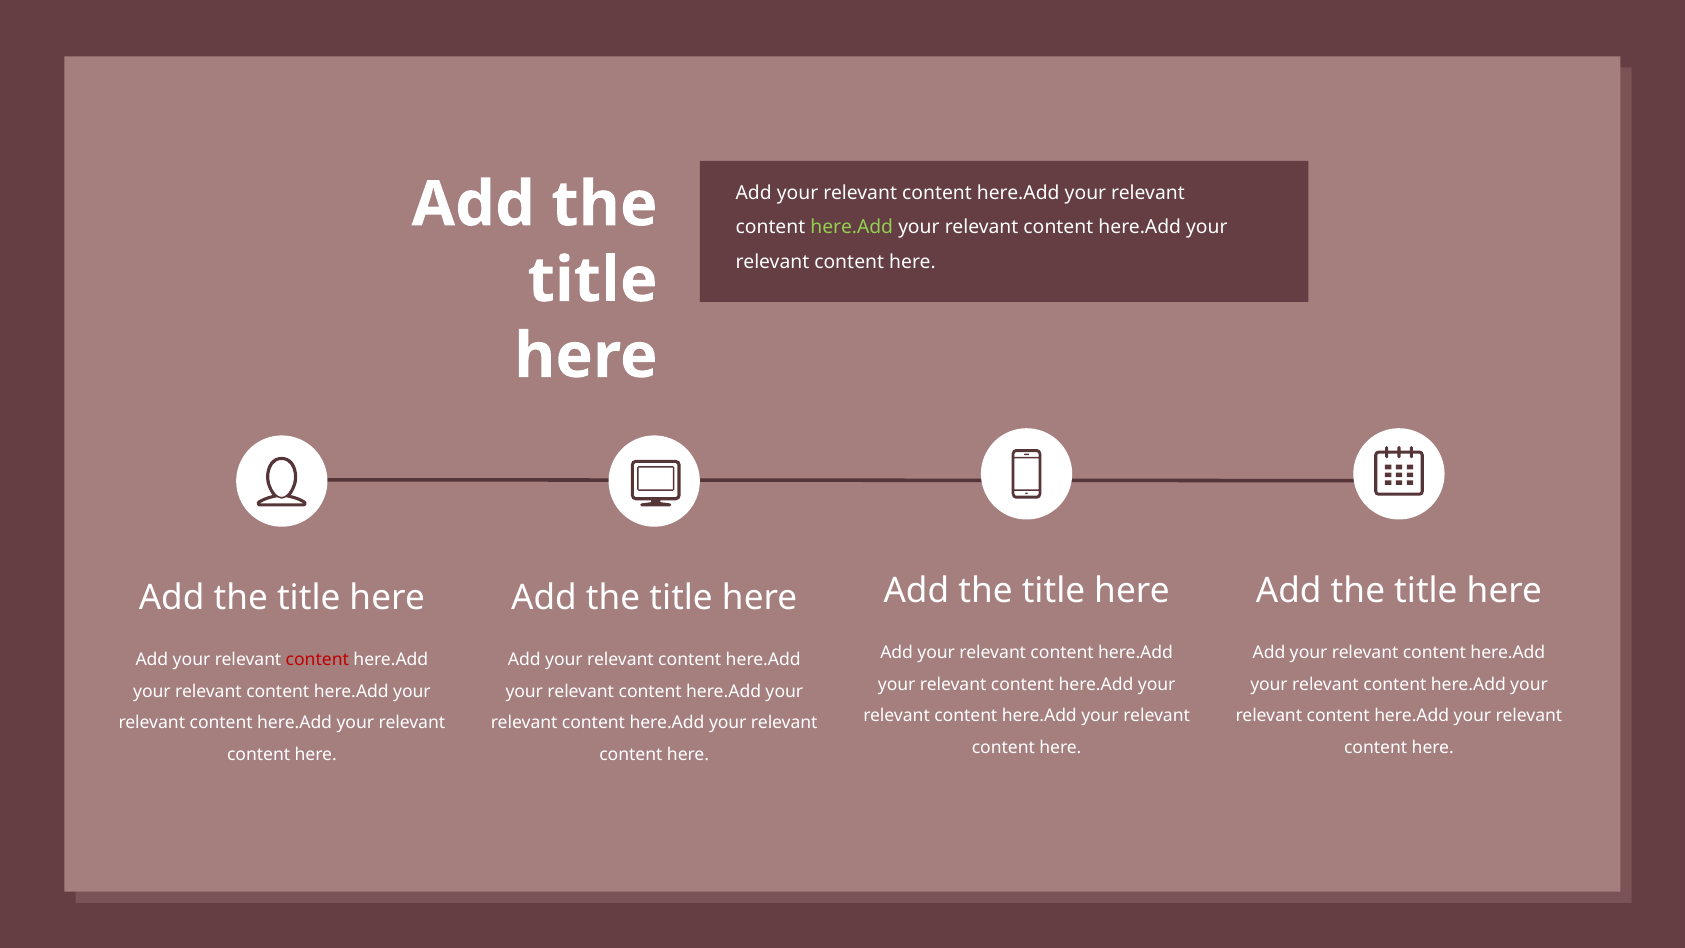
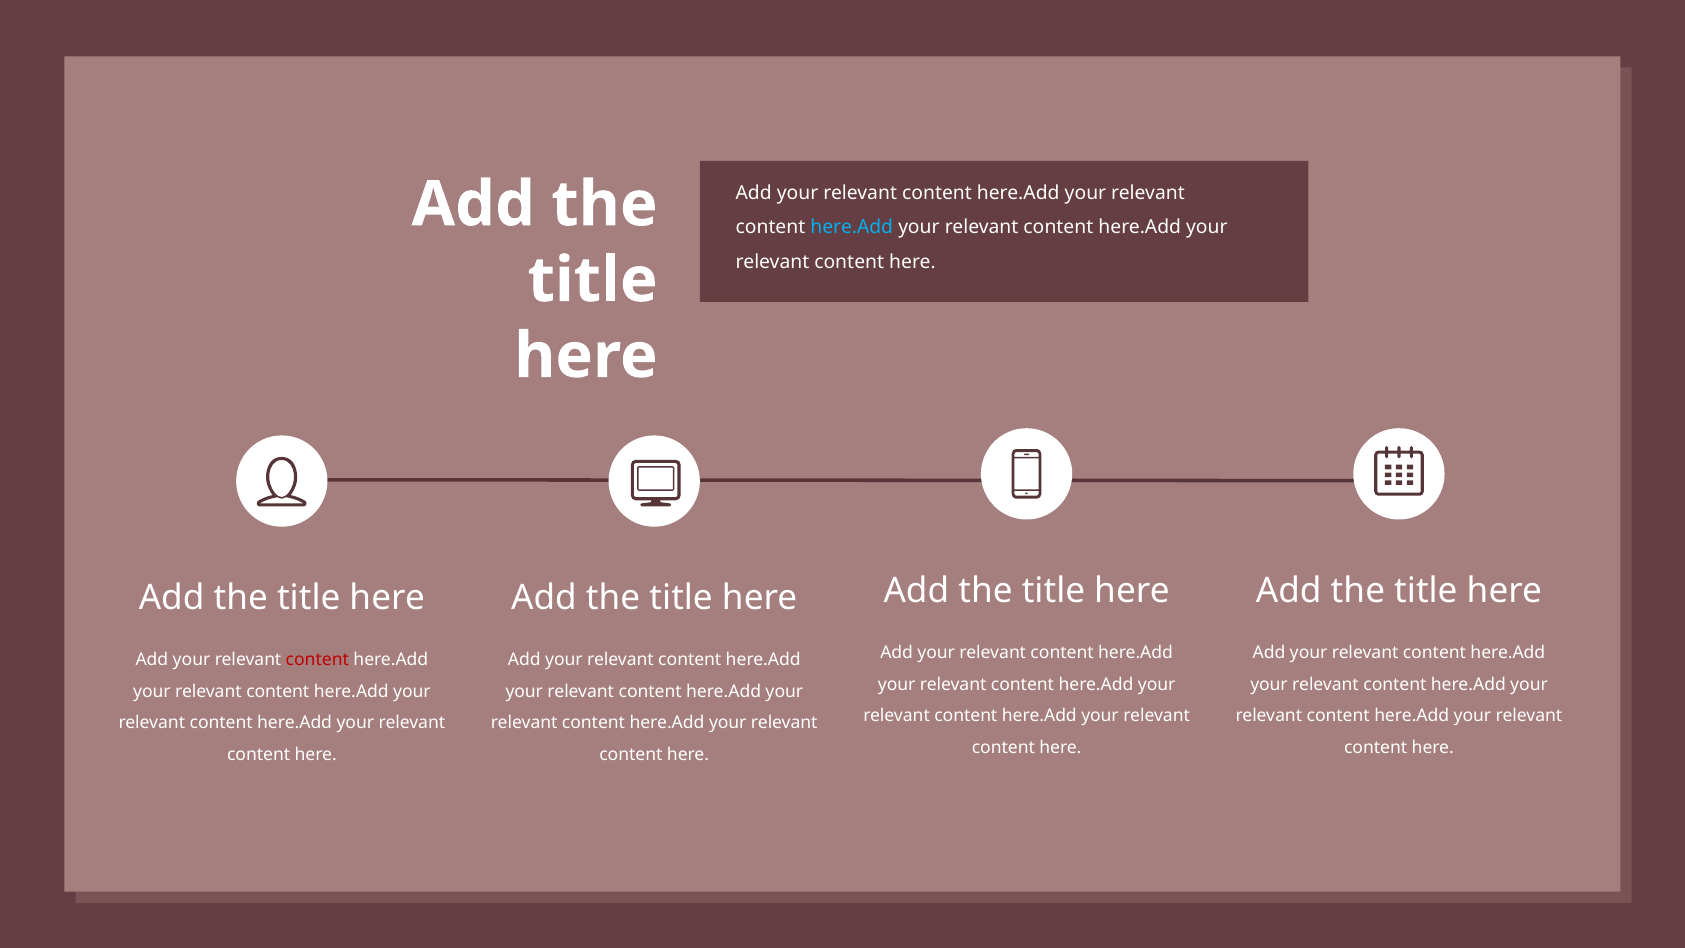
here.Add colour: light green -> light blue (852, 228)
